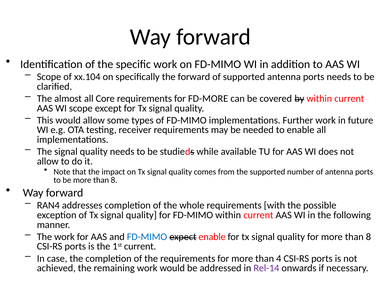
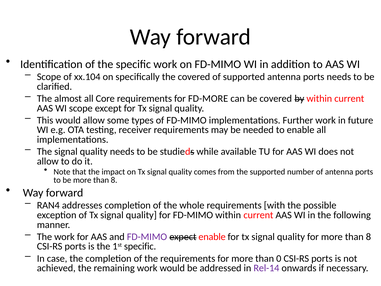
the forward: forward -> covered (194, 77)
FD-MIMO colour: blue -> purple (147, 237)
1st current: current -> specific (140, 246)
4: 4 -> 0 (279, 258)
